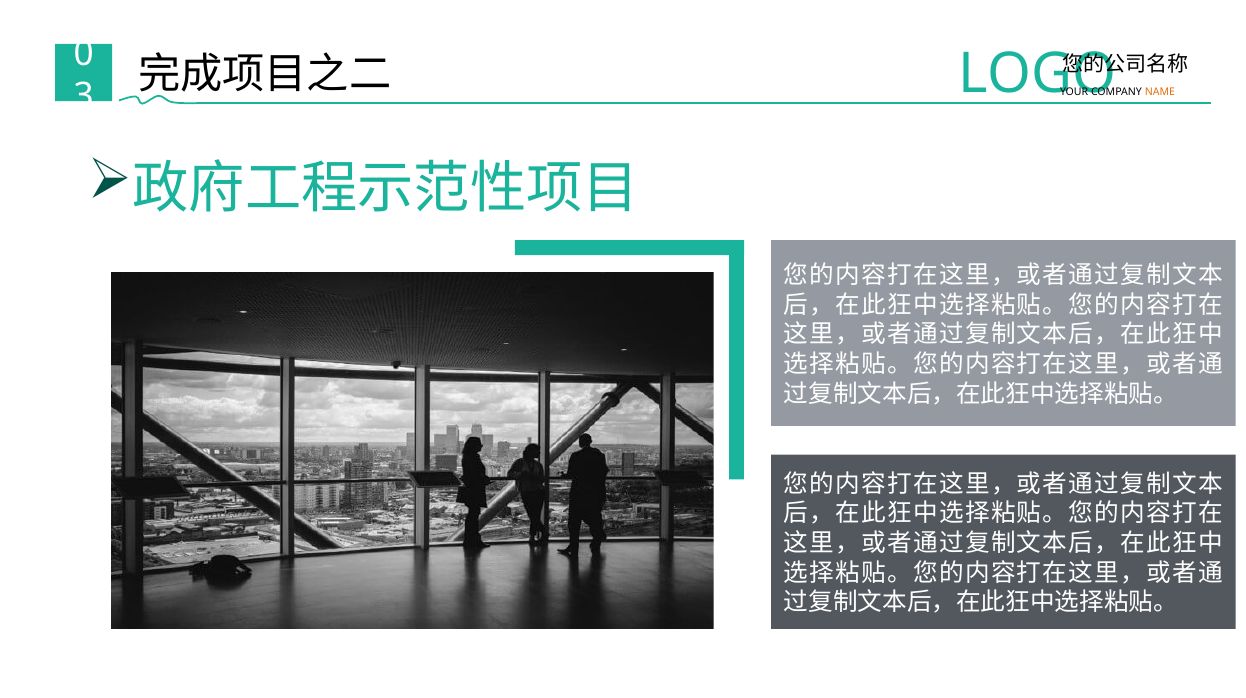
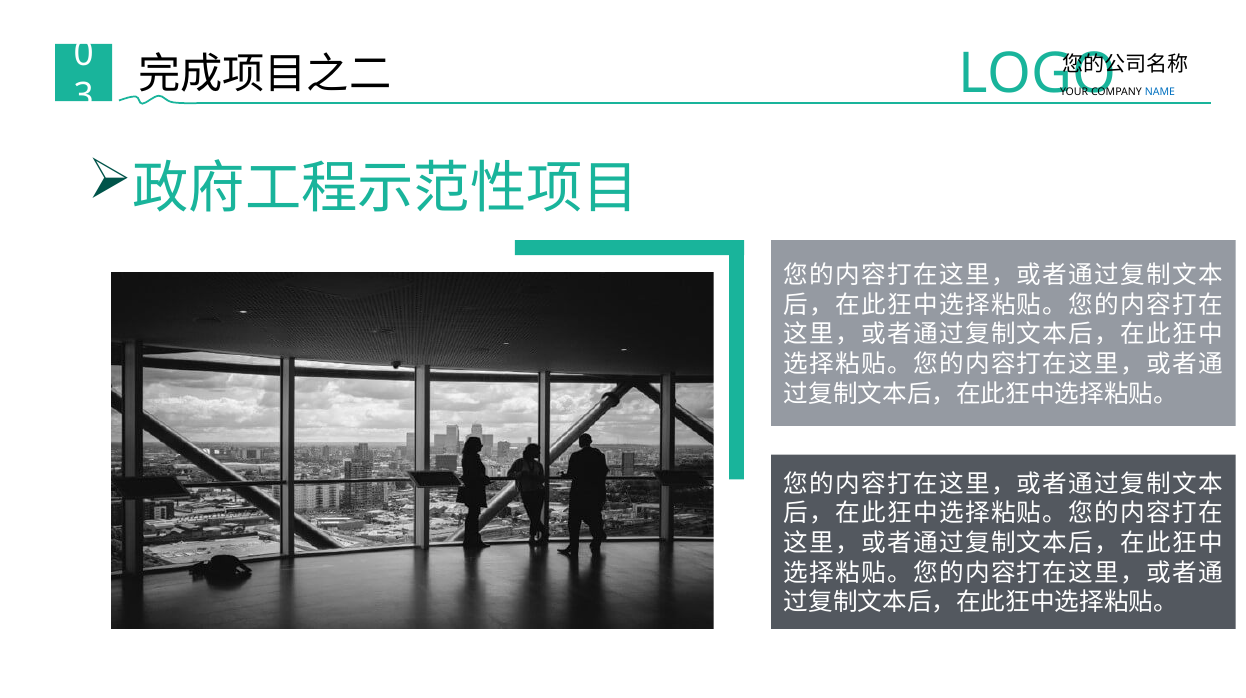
NAME colour: orange -> blue (1160, 92)
